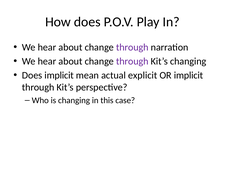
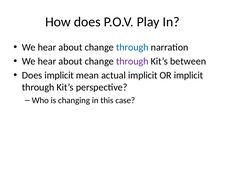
through colour: purple -> blue (132, 47)
Kit’s changing: changing -> between (188, 61)
actual explicit: explicit -> implicit (143, 75)
